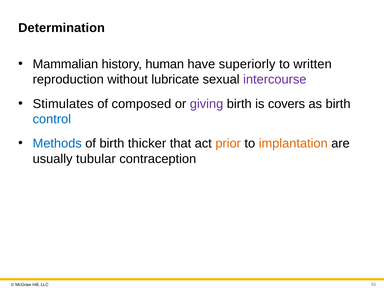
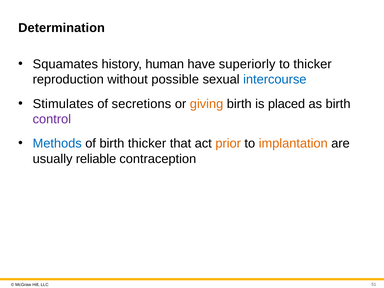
Mammalian: Mammalian -> Squamates (65, 64)
to written: written -> thicker (313, 64)
lubricate: lubricate -> possible (175, 79)
intercourse colour: purple -> blue (275, 79)
composed: composed -> secretions (141, 104)
giving colour: purple -> orange (207, 104)
covers: covers -> placed (287, 104)
control colour: blue -> purple (52, 119)
tubular: tubular -> reliable (96, 159)
